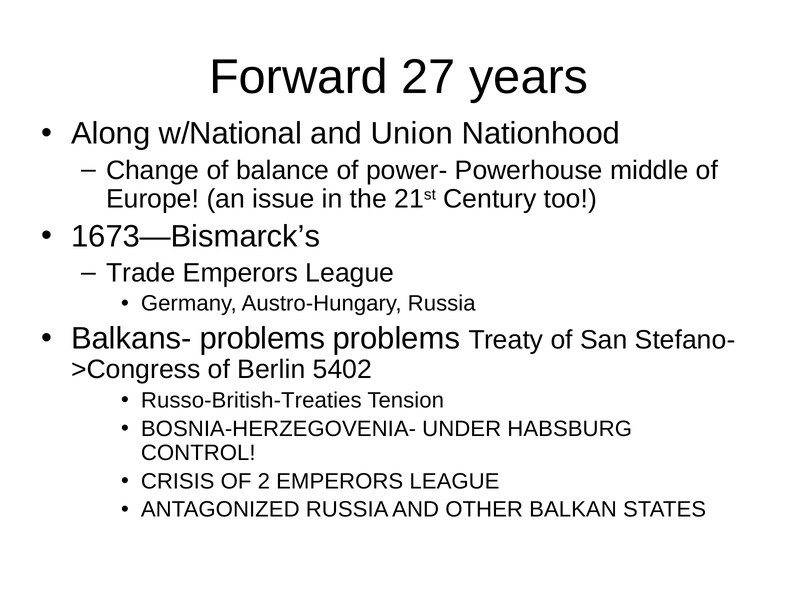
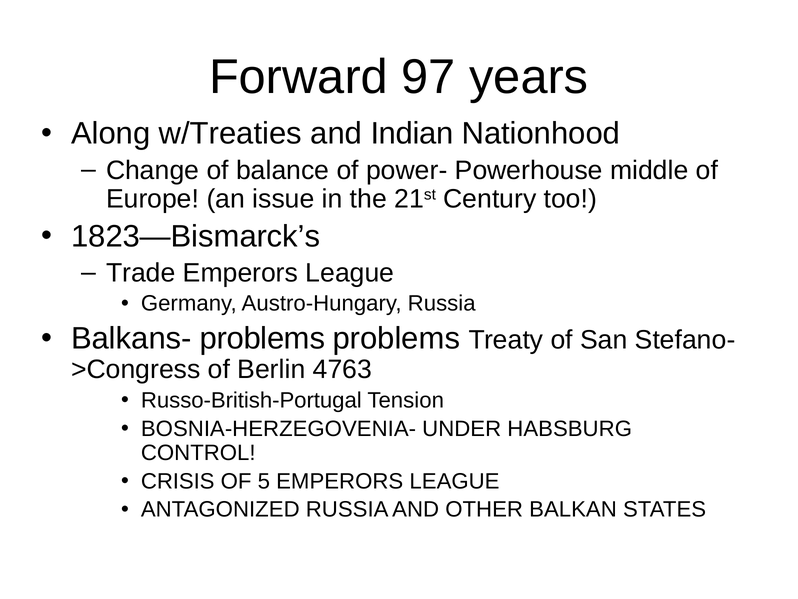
27: 27 -> 97 (428, 77)
w/National: w/National -> w/Treaties (230, 134)
Union: Union -> Indian (412, 134)
1673—Bismarck’s: 1673—Bismarck’s -> 1823—Bismarck’s (196, 236)
5402: 5402 -> 4763 (342, 369)
Russo-British-Treaties: Russo-British-Treaties -> Russo-British-Portugal (251, 400)
2: 2 -> 5 (264, 481)
